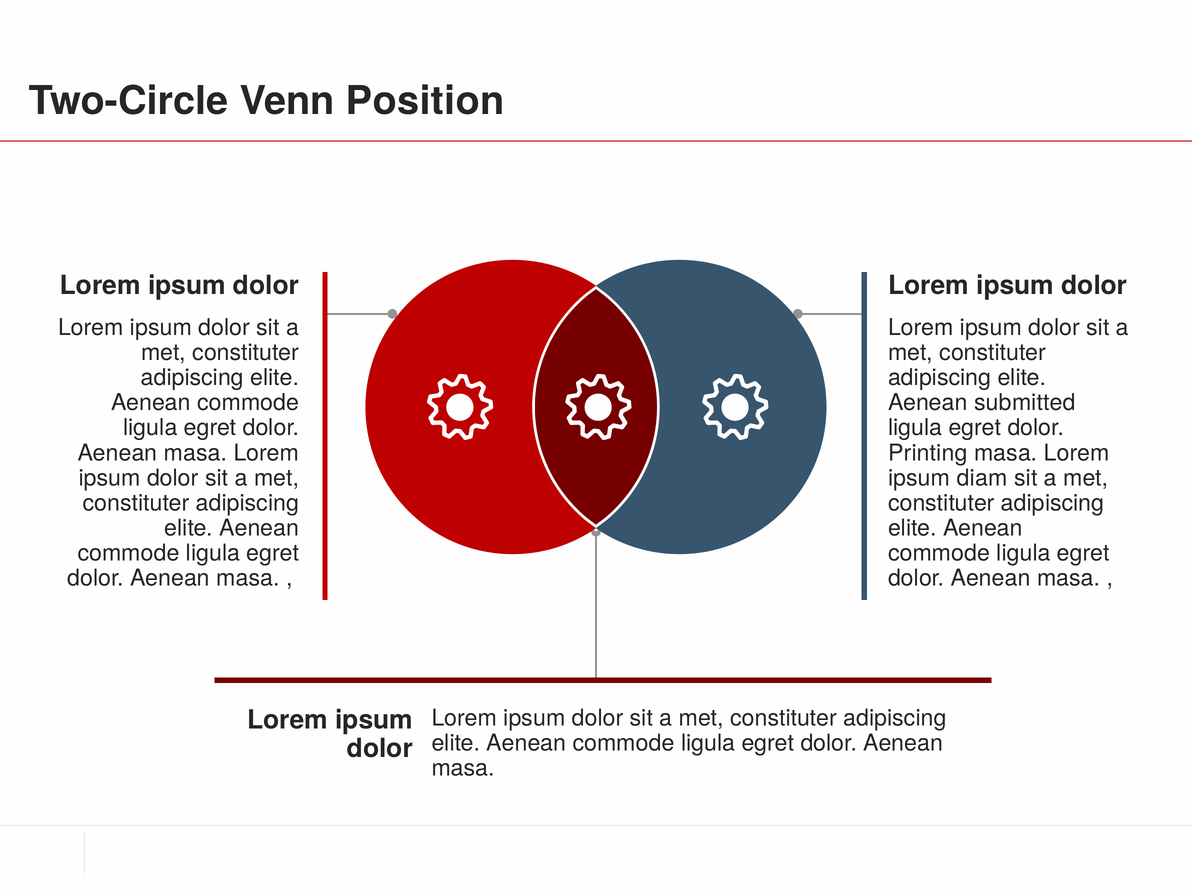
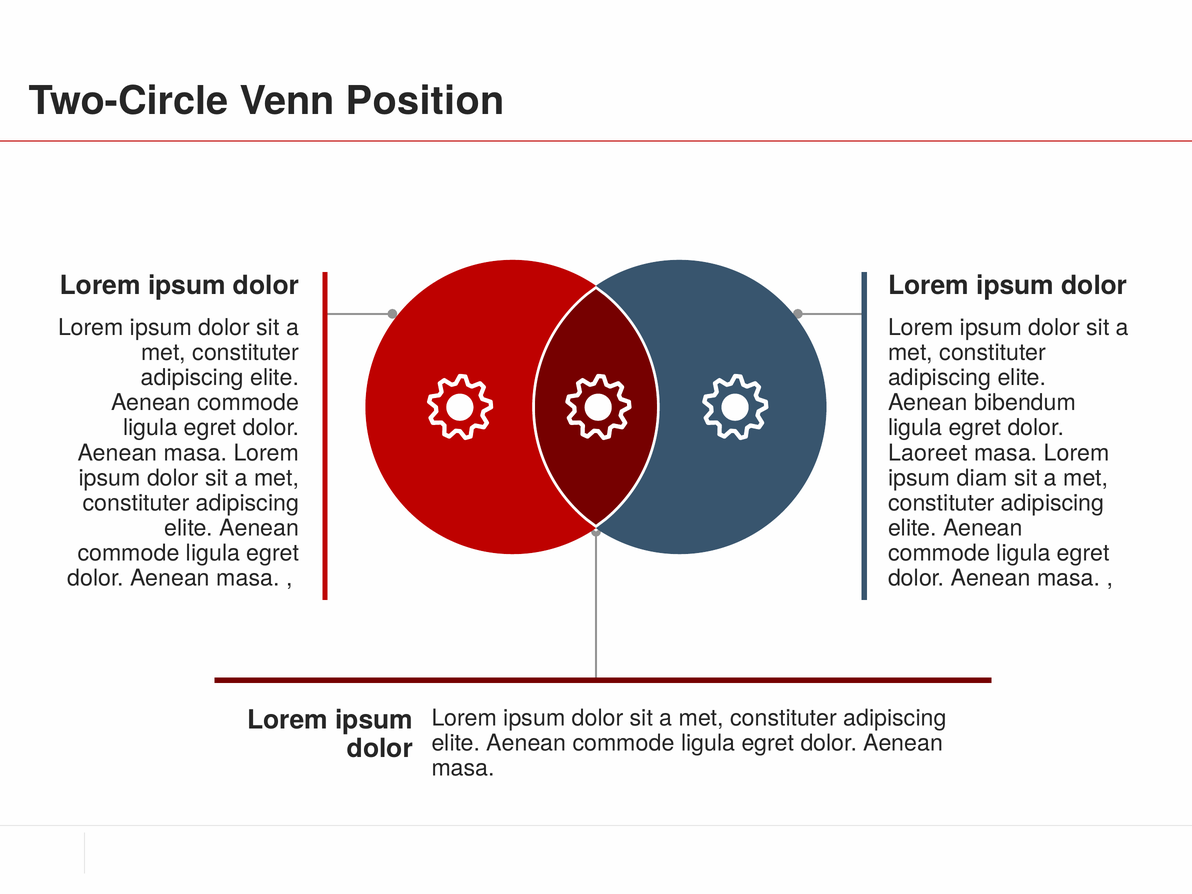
submitted: submitted -> bibendum (1025, 403)
Printing: Printing -> Laoreet (928, 453)
